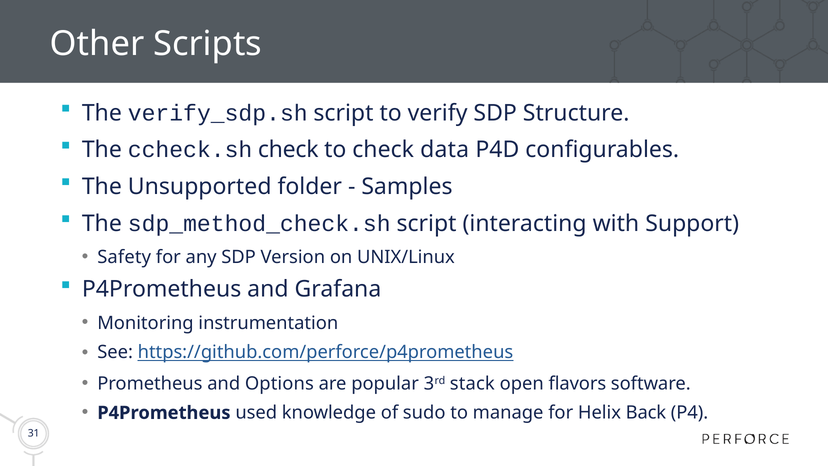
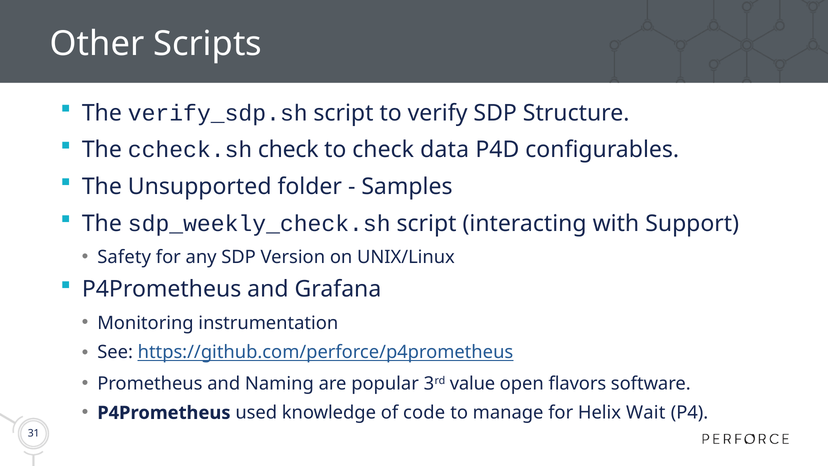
sdp_method_check.sh: sdp_method_check.sh -> sdp_weekly_check.sh (259, 223)
Options: Options -> Naming (279, 384)
stack: stack -> value (472, 384)
sudo: sudo -> code (424, 413)
Back: Back -> Wait (646, 413)
